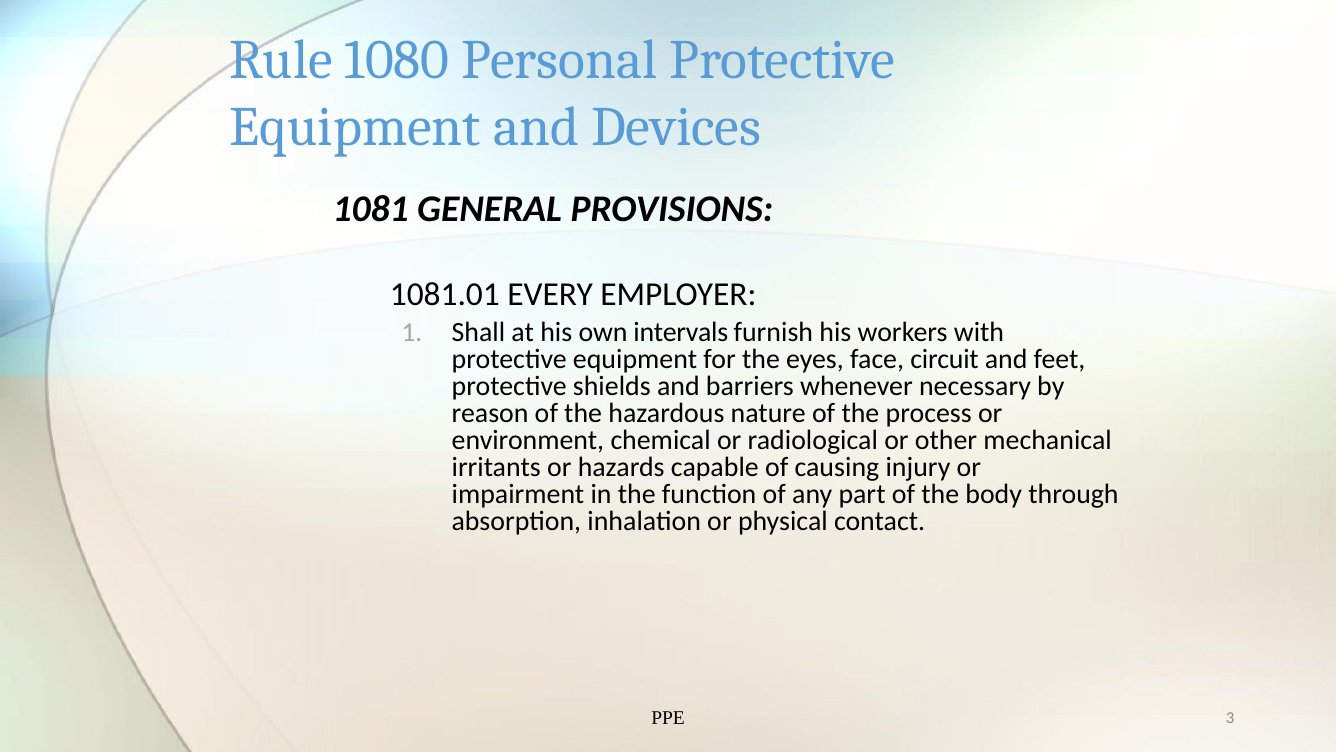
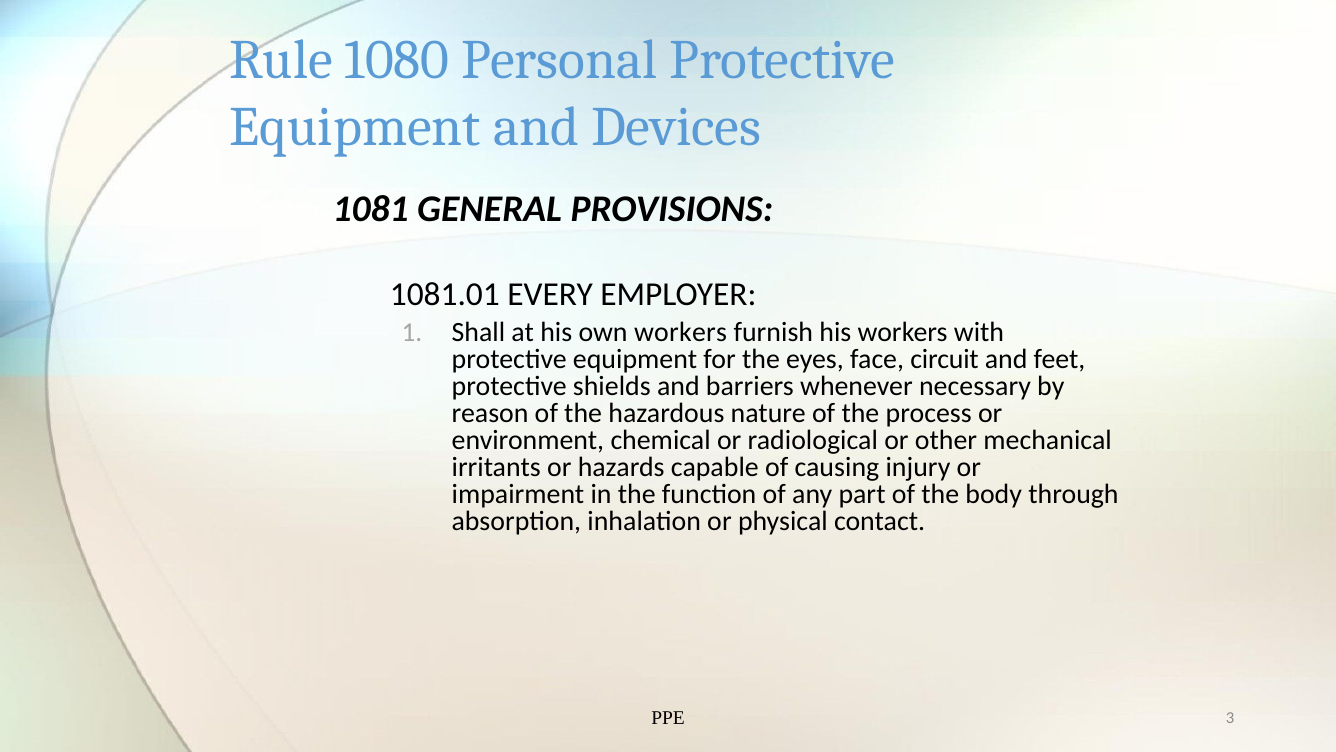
own intervals: intervals -> workers (681, 332)
